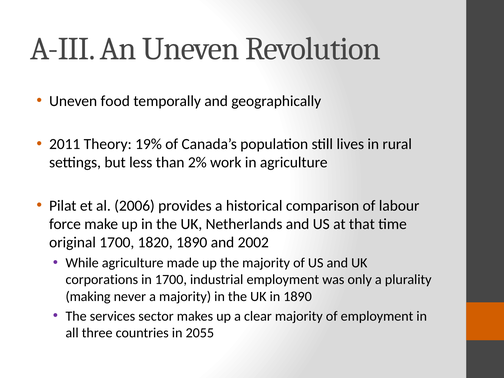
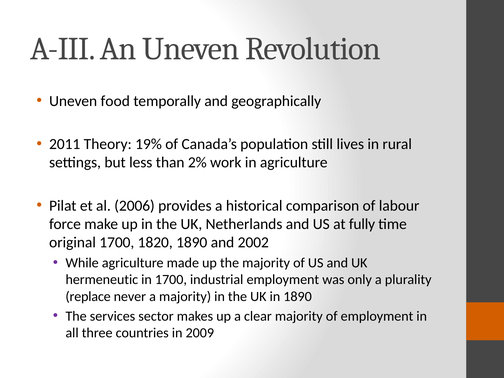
that: that -> fully (362, 224)
corporations: corporations -> hermeneutic (102, 280)
making: making -> replace (88, 297)
2055: 2055 -> 2009 (200, 333)
